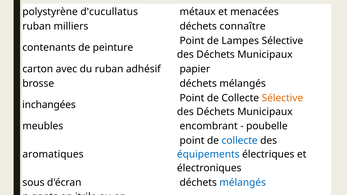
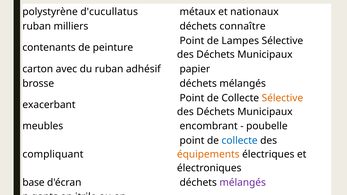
menacées: menacées -> nationaux (254, 12)
inchangées: inchangées -> exacerbant (49, 105)
aromatiques: aromatiques -> compliquant (53, 154)
équipements colour: blue -> orange (208, 154)
sous: sous -> base (33, 183)
mélangés colour: blue -> purple (243, 183)
